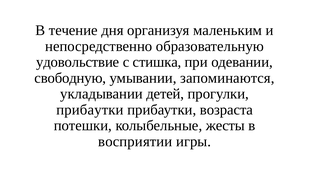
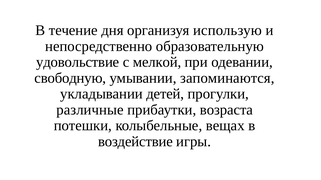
маленьким: маленьким -> использую (228, 30)
стишка: стишка -> мелкой (157, 62)
прибаутки: прибаутки -> различные (90, 110)
жесты: жесты -> вещах (225, 126)
восприятии: восприятии -> воздействие (135, 142)
